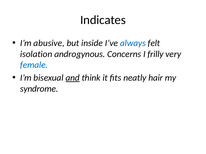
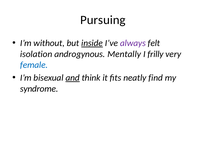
Indicates: Indicates -> Pursuing (103, 20)
abusive: abusive -> without (49, 43)
inside underline: none -> present (92, 43)
always colour: blue -> purple (133, 43)
Concerns: Concerns -> Mentally (124, 54)
hair: hair -> find (156, 78)
